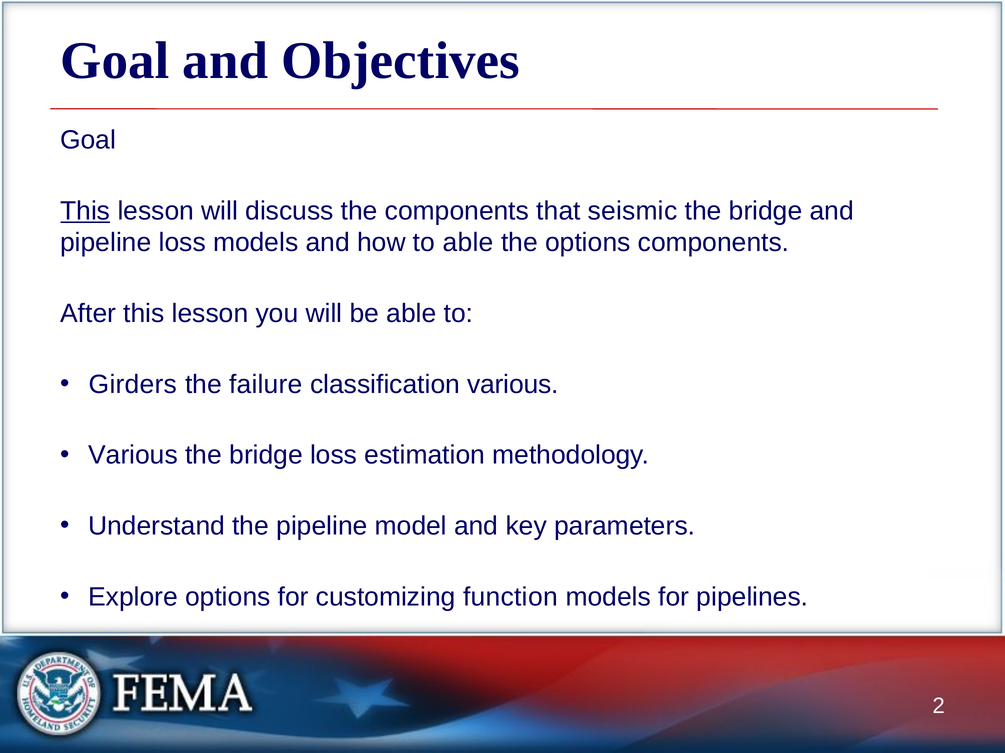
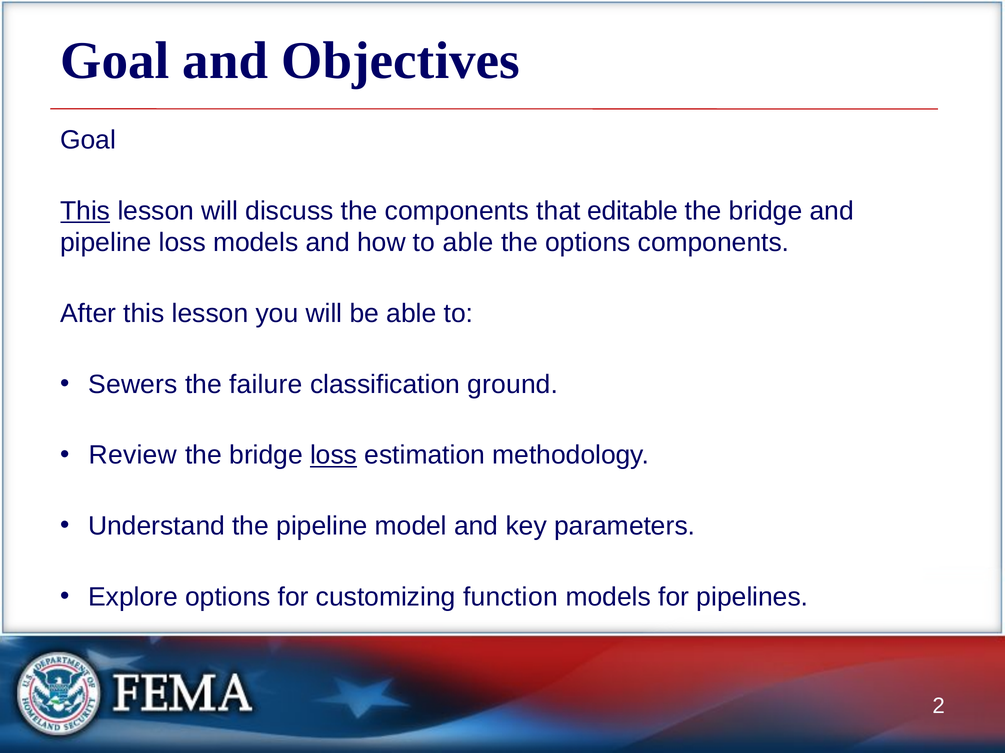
seismic: seismic -> editable (633, 211)
Girders: Girders -> Sewers (133, 385)
classification various: various -> ground (513, 385)
Various: Various -> Review (133, 456)
loss underline: none -> present (334, 456)
